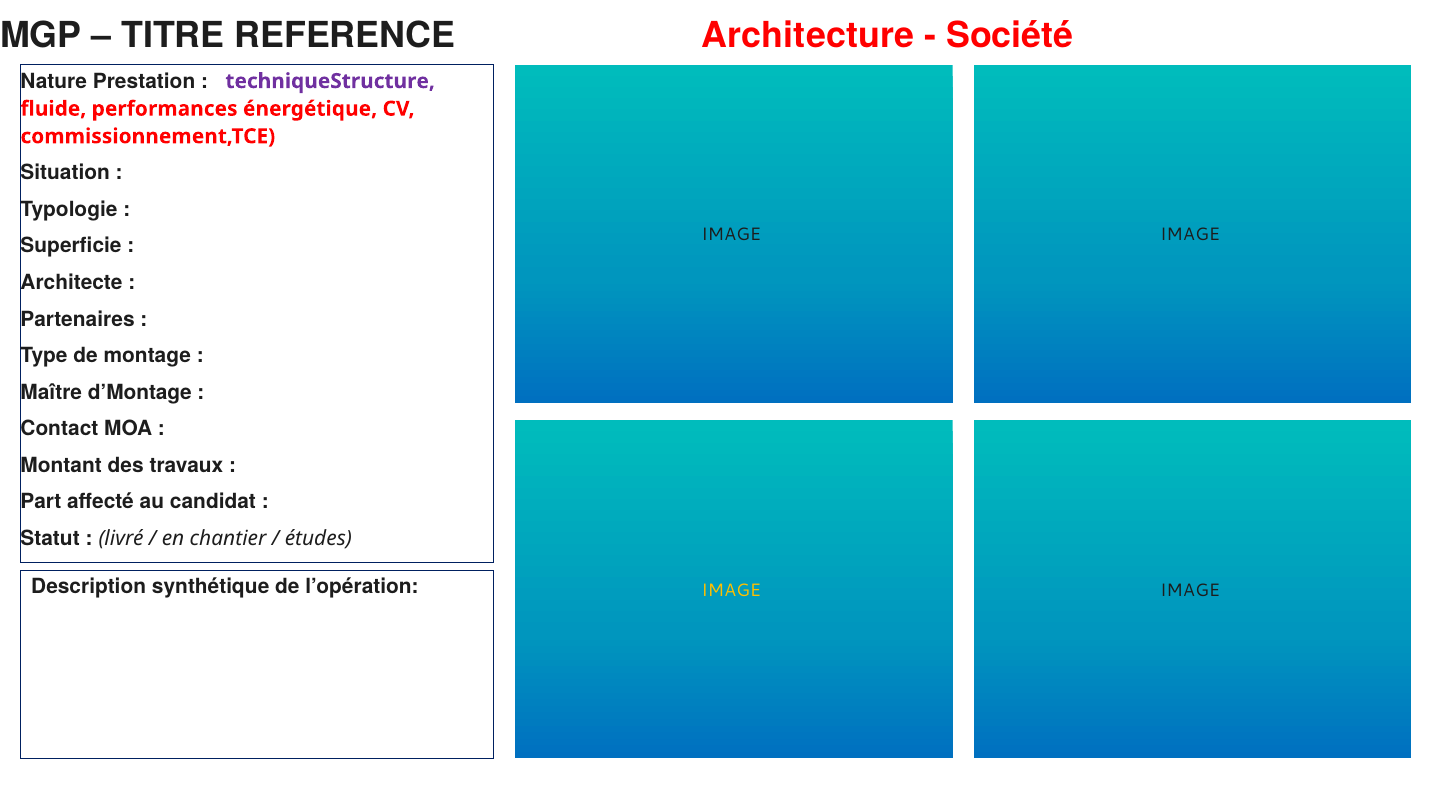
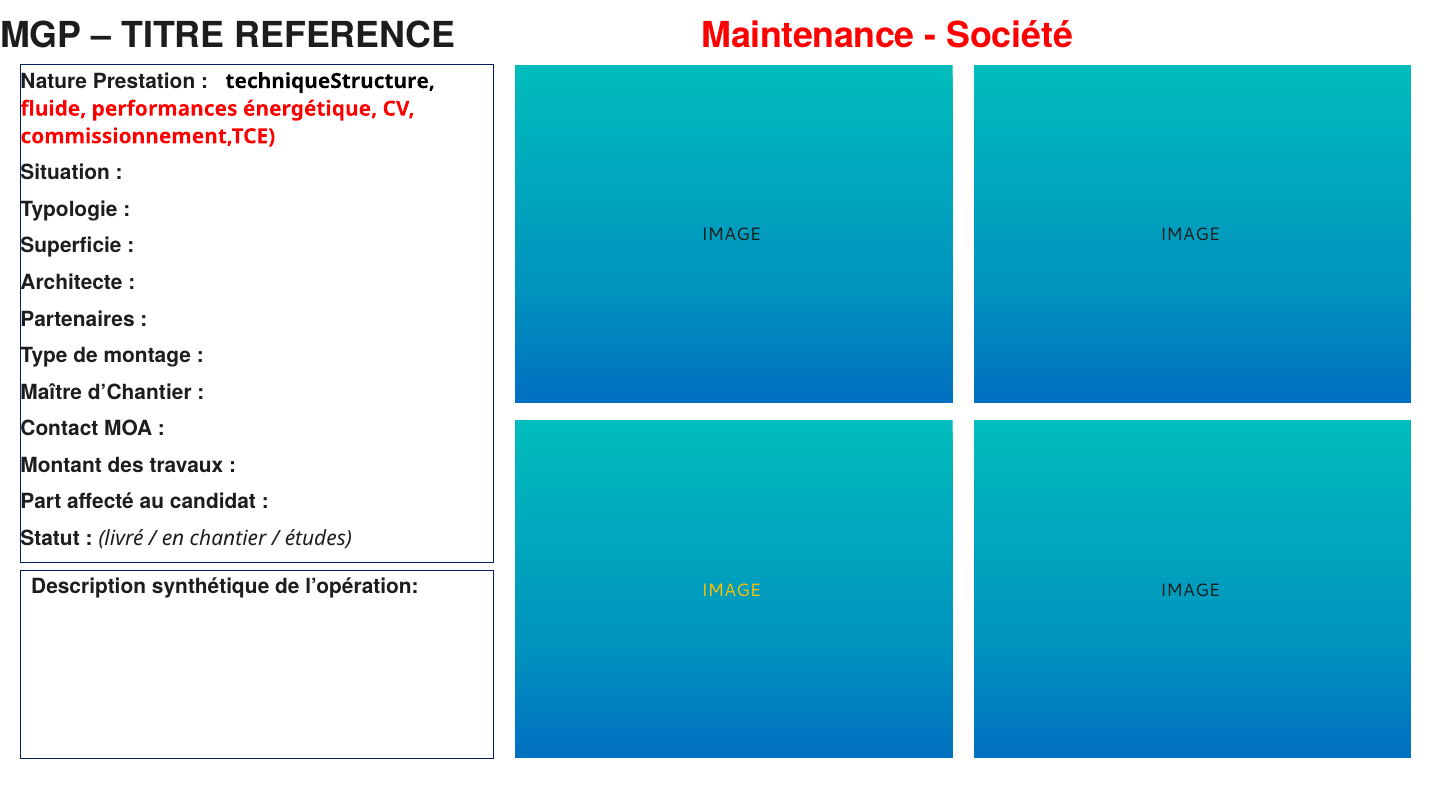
Architecture: Architecture -> Maintenance (808, 35)
techniqueStructure colour: purple -> black (330, 81)
d’Montage: d’Montage -> d’Chantier (140, 392)
